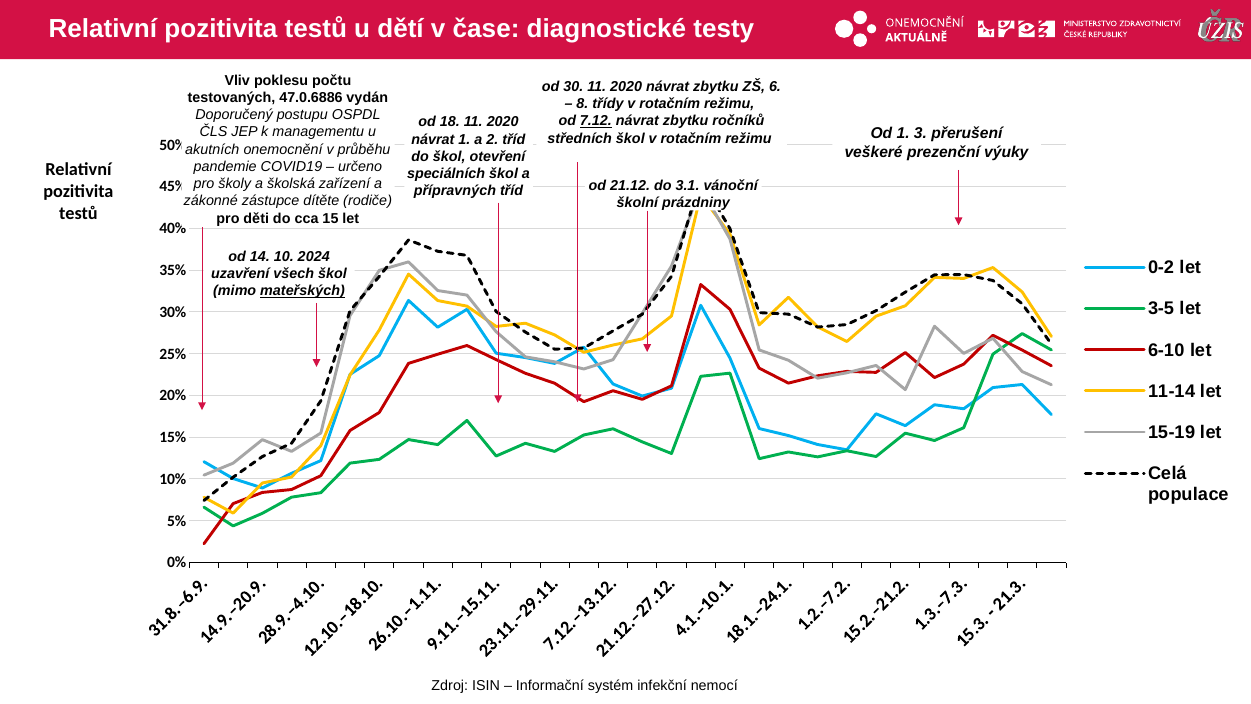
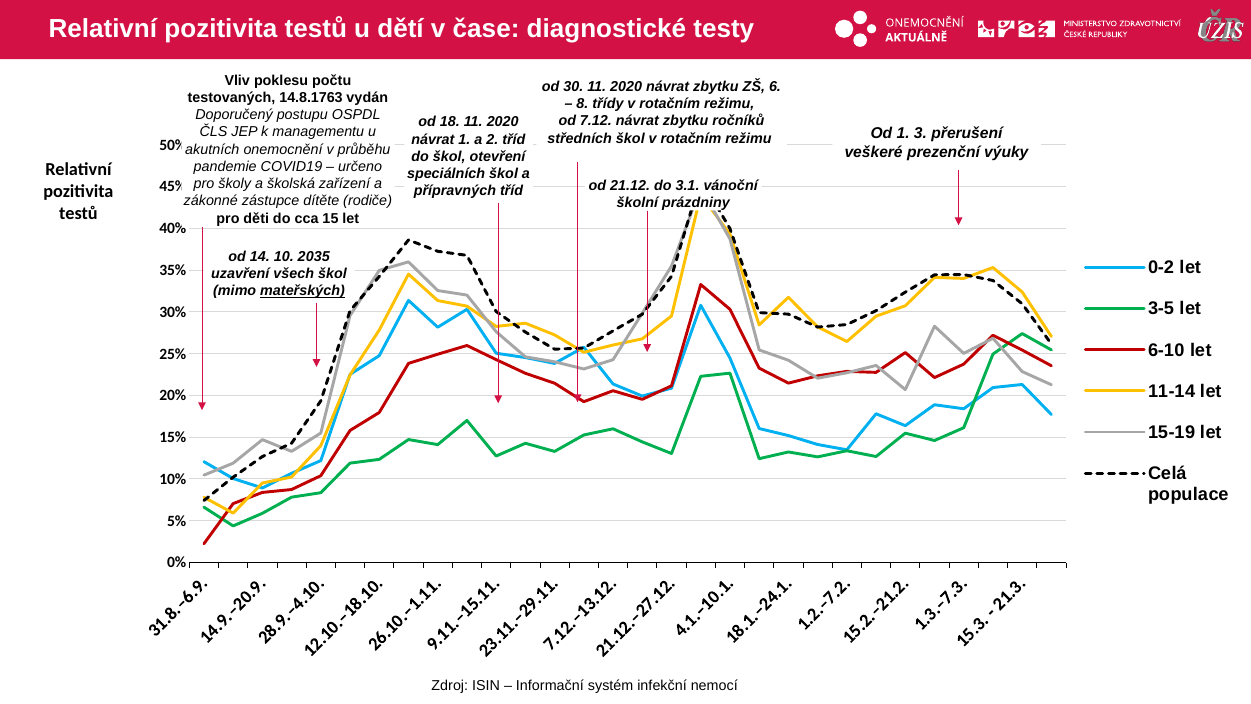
47.0.6886: 47.0.6886 -> 14.8.1763 (311, 98)
7.12 underline: present -> none (596, 121)
2024: 2024 -> 2035 (314, 257)
